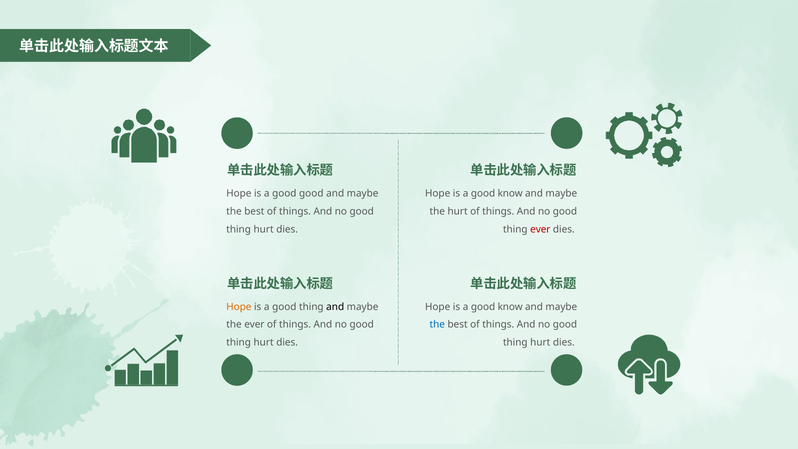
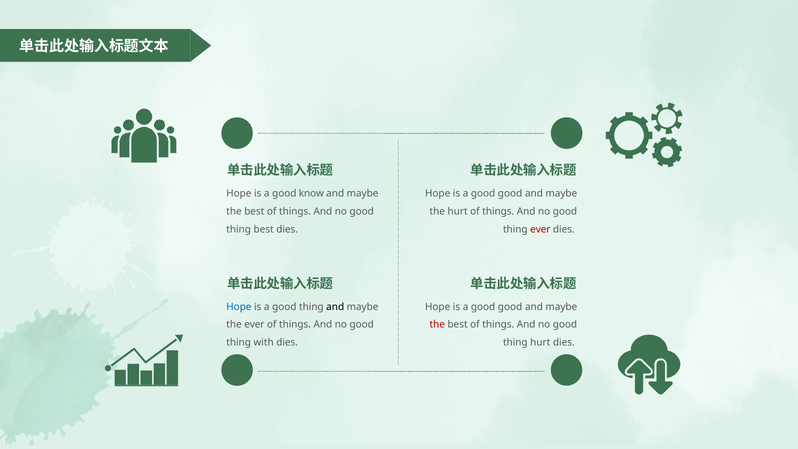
good good: good -> know (311, 193)
know: know -> good (510, 193)
hurt: hurt -> best (264, 229)
Hope colour: orange -> blue (239, 307)
know: know -> good (510, 307)
the colour: blue -> red (437, 325)
hurt: hurt -> with (264, 343)
